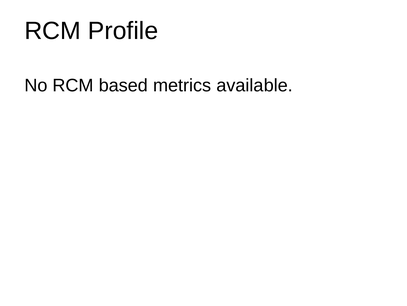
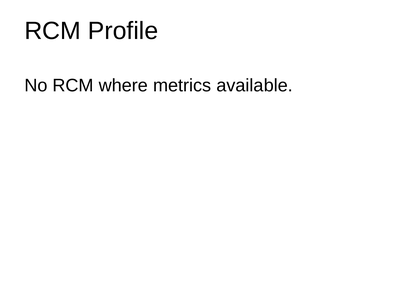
based: based -> where (123, 85)
